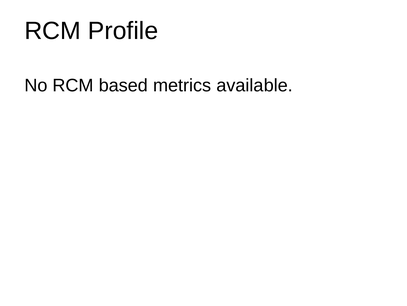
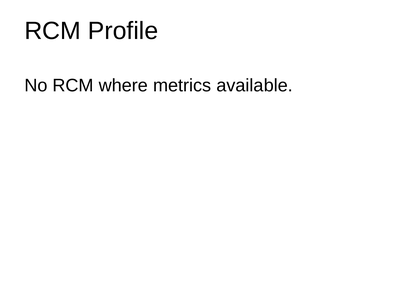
based: based -> where (123, 85)
